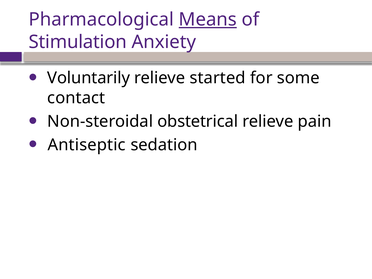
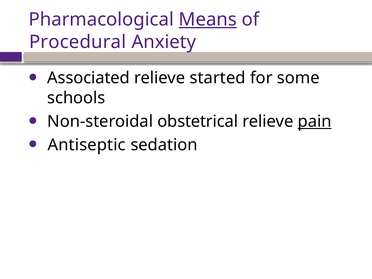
Stimulation: Stimulation -> Procedural (78, 42)
Voluntarily: Voluntarily -> Associated (89, 78)
contact: contact -> schools (76, 98)
pain underline: none -> present (315, 121)
